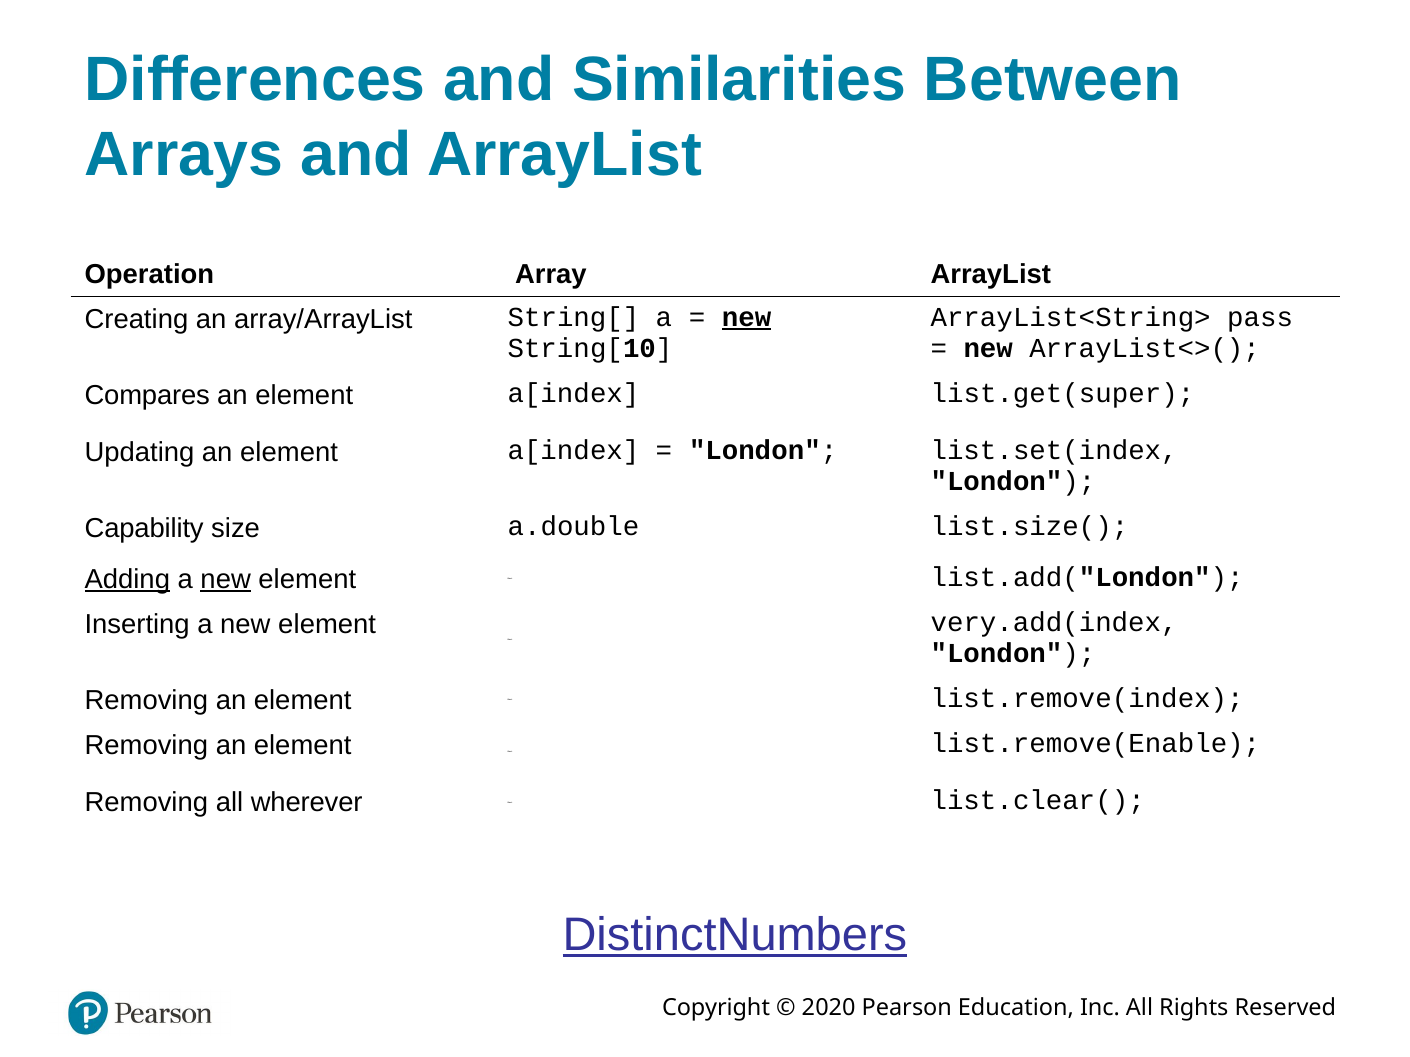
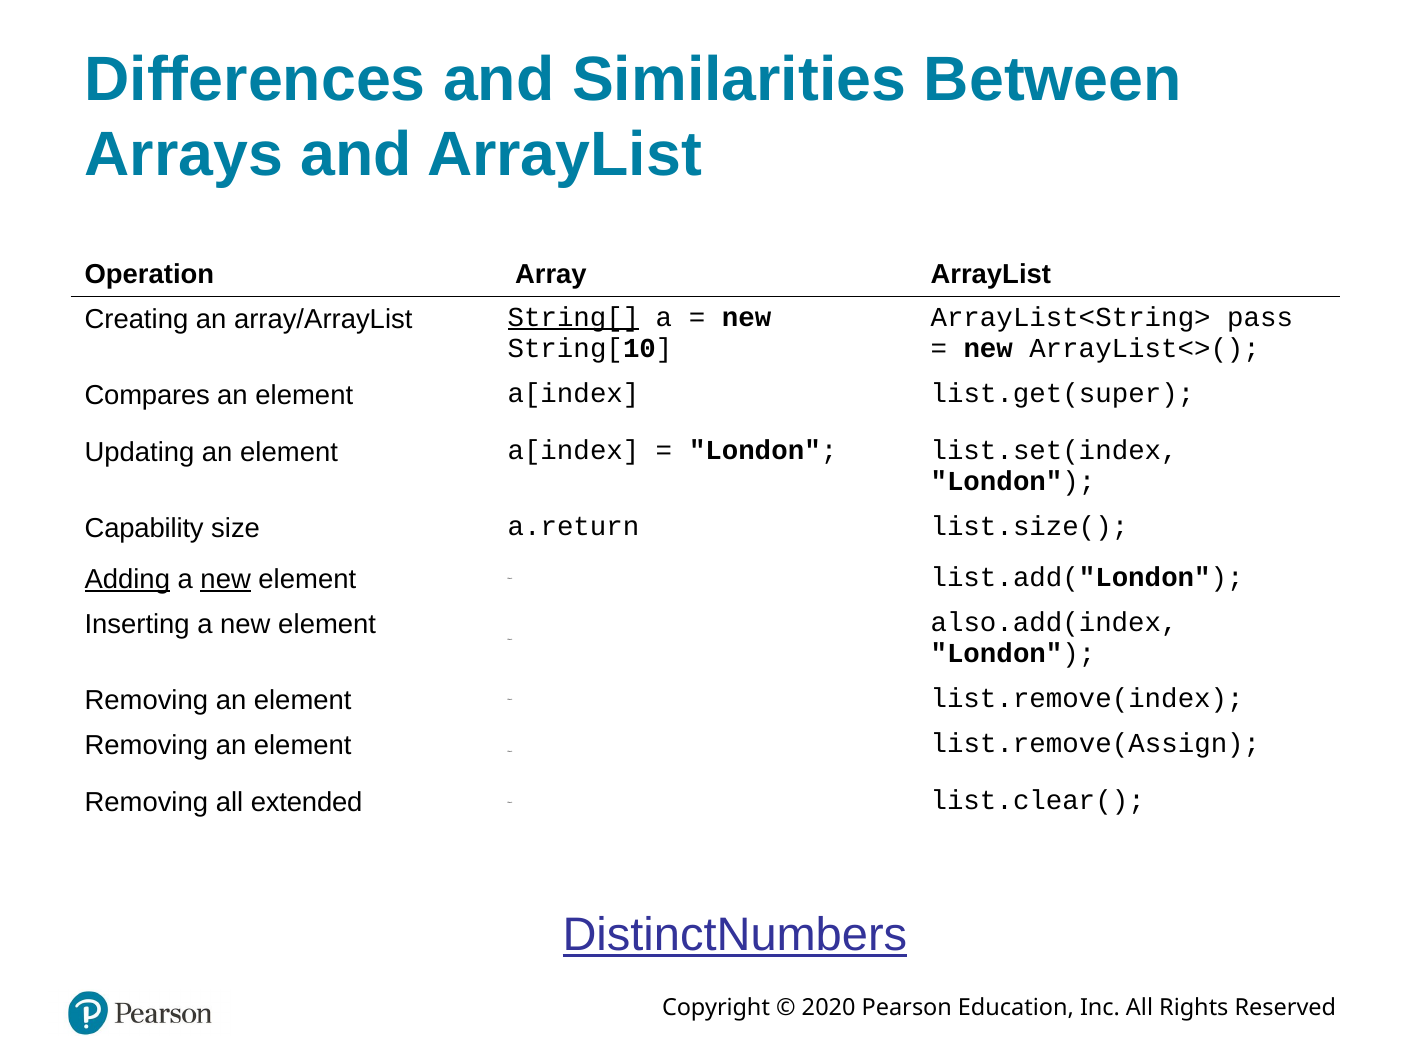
String[ underline: none -> present (573, 317)
new underline: present -> none (747, 317)
a.double: a.double -> a.return (573, 527)
very.add(index: very.add(index -> also.add(index (1054, 623)
list.remove(Enable: list.remove(Enable -> list.remove(Assign (1095, 744)
wherever: wherever -> extended (307, 803)
